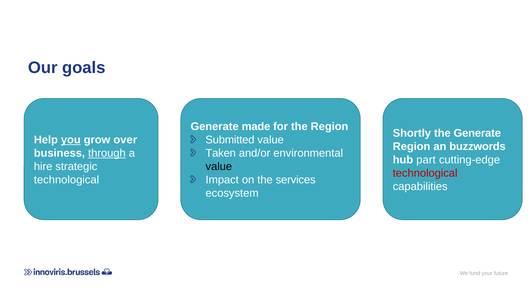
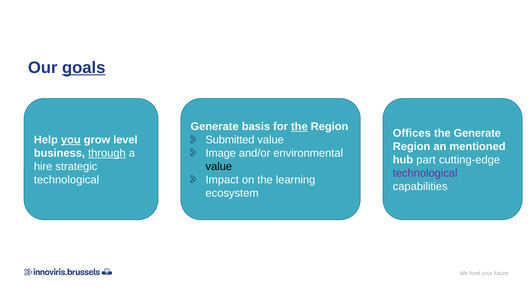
goals underline: none -> present (84, 68)
made: made -> basis (256, 127)
the underline: none -> present (299, 127)
Shortly: Shortly -> Offices (412, 133)
over: over -> level (125, 140)
buzzwords: buzzwords -> mentioned (477, 147)
Taken: Taken -> Image (221, 153)
technological colour: red -> purple (425, 173)
services: services -> learning (296, 180)
